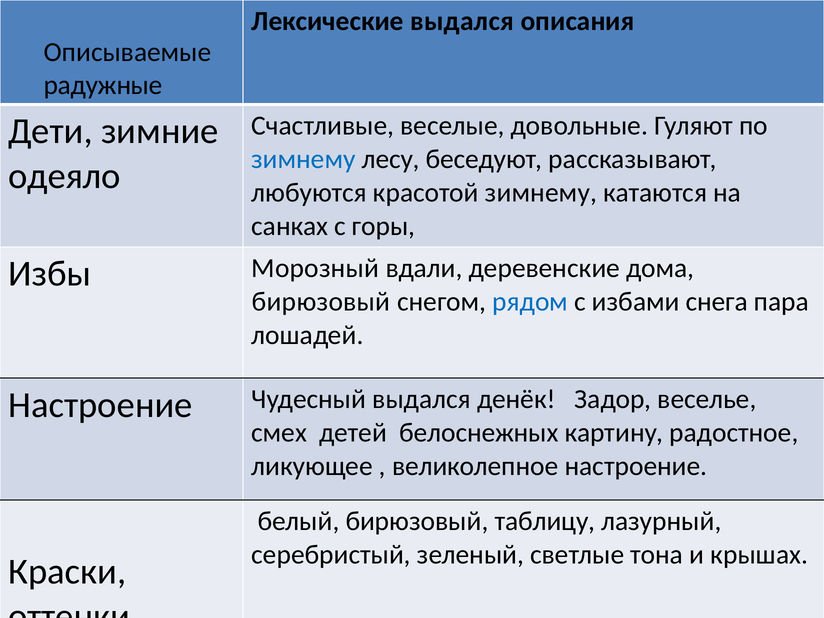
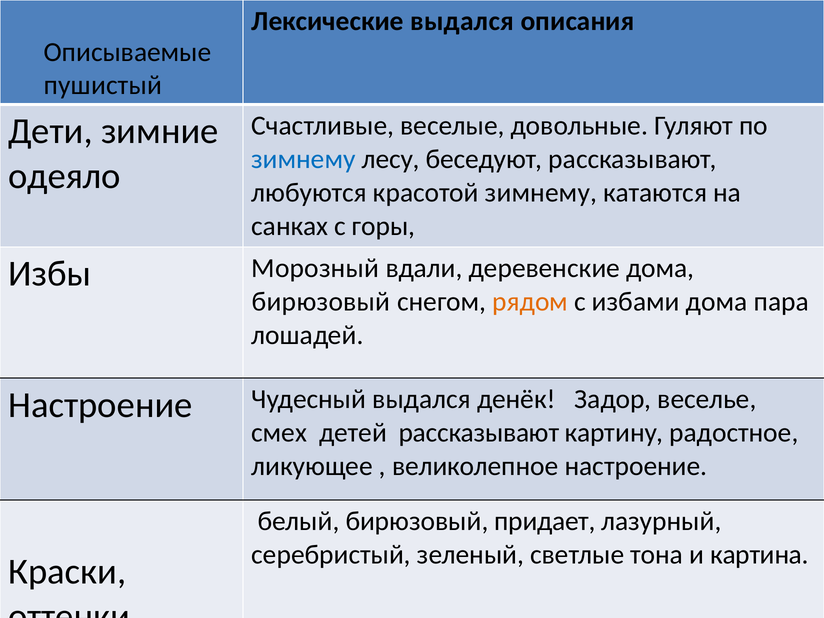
радужные: радужные -> пушистый (103, 85)
рядом colour: blue -> orange (530, 301)
избами снега: снега -> дома (717, 301)
детей белоснежных: белоснежных -> рассказывают (479, 433)
таблицу: таблицу -> придает (545, 521)
крышах: крышах -> картина (759, 555)
